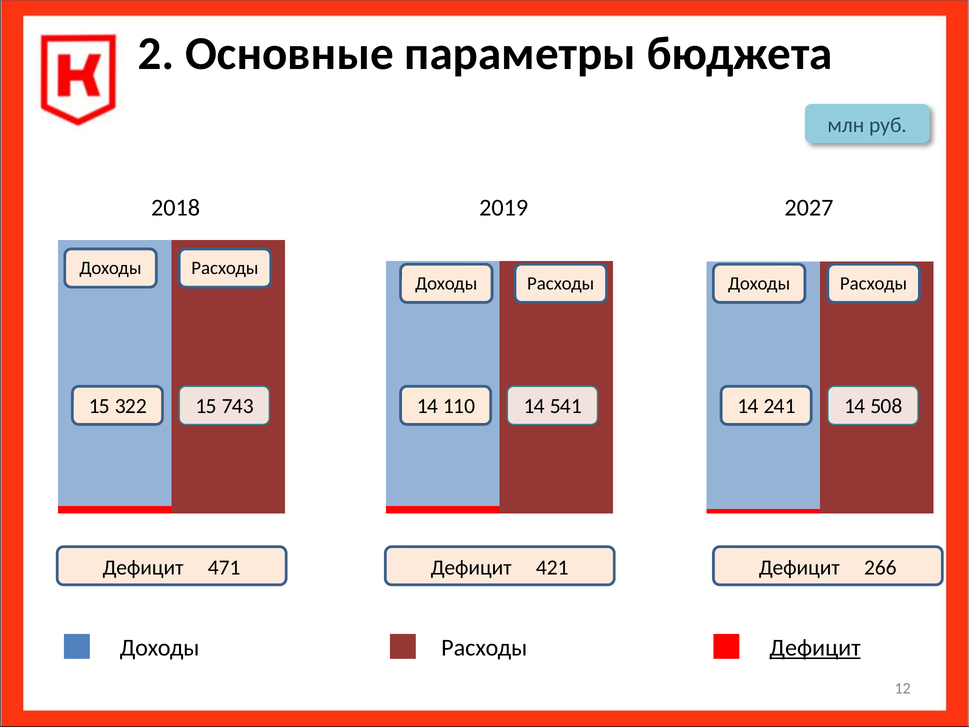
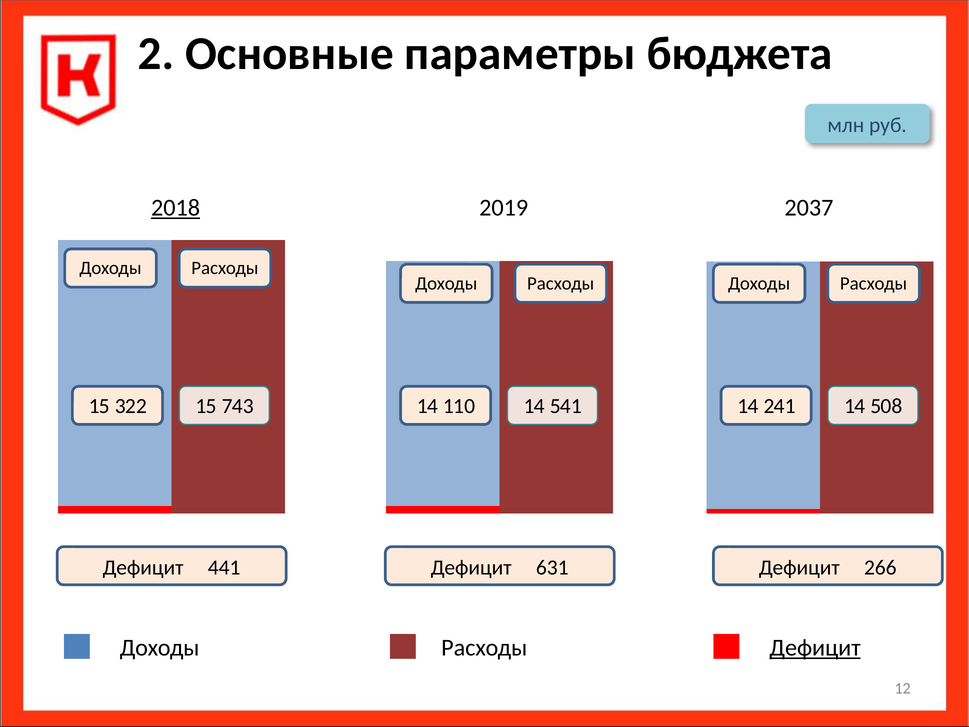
2018 underline: none -> present (176, 208)
2027: 2027 -> 2037 (809, 208)
471: 471 -> 441 (224, 568)
421: 421 -> 631 (552, 568)
